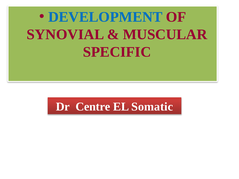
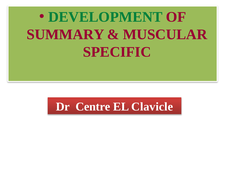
DEVELOPMENT colour: blue -> green (105, 17)
SYNOVIAL: SYNOVIAL -> SUMMARY (65, 35)
Somatic: Somatic -> Clavicle (152, 107)
